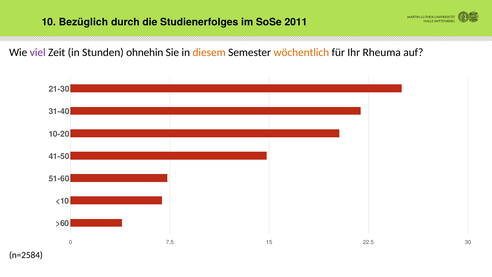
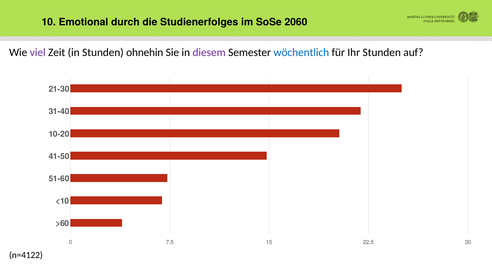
Bezüglich: Bezüglich -> Emotional (83, 22)
2011: 2011 -> 2060 (296, 22)
diesem colour: orange -> purple (209, 52)
wöchentlich colour: orange -> blue (301, 52)
Ihr Rheuma: Rheuma -> Stunden (382, 52)
n=2584: n=2584 -> n=4122 (26, 255)
